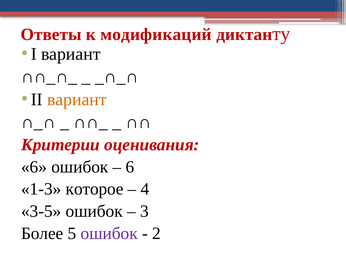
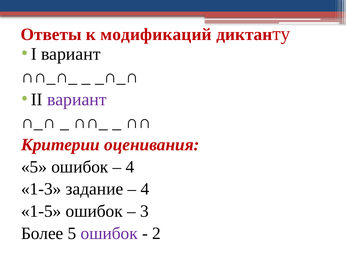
вариант colour: orange -> purple (77, 100)
6: 6 -> 5 (34, 167)
6: 6 -> 4 (130, 167)
которое: которое -> задание (94, 189)
3-5: 3-5 -> 1-5 (41, 212)
